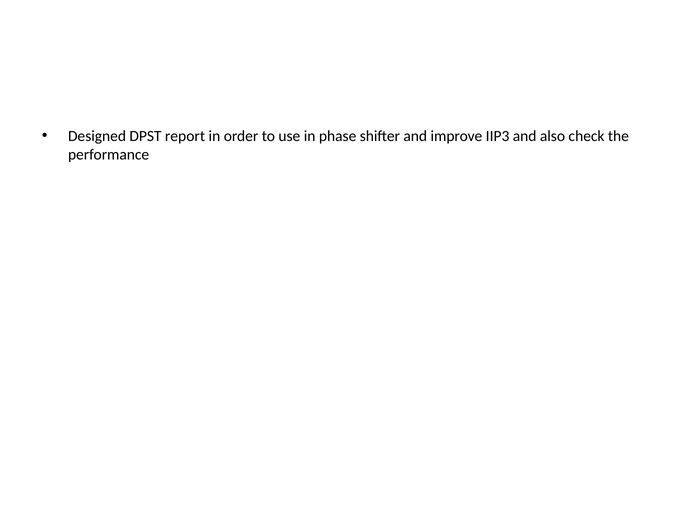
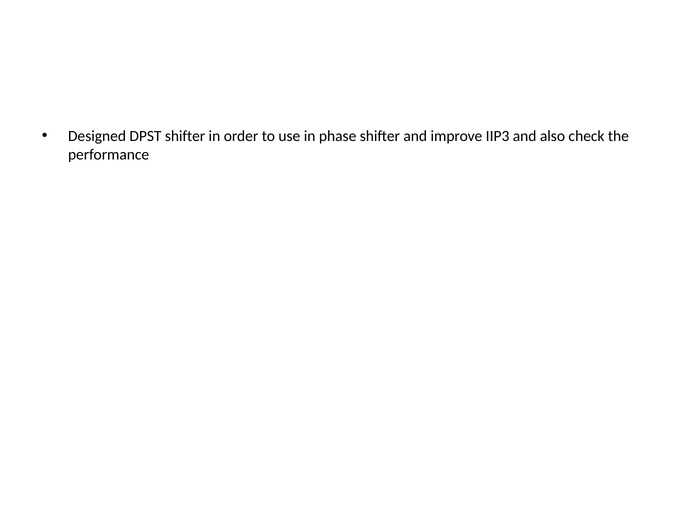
DPST report: report -> shifter (185, 136)
